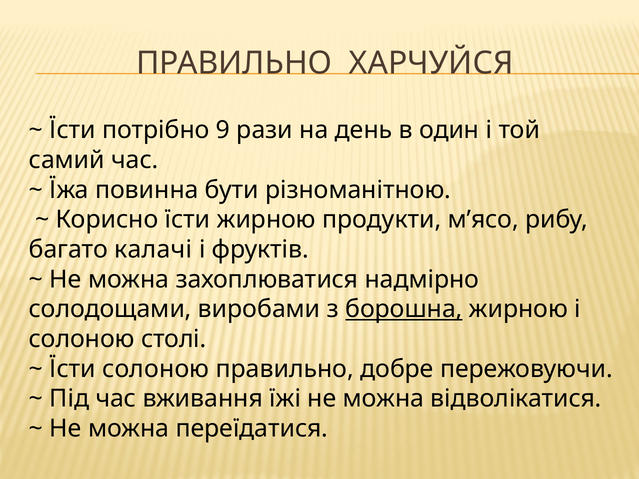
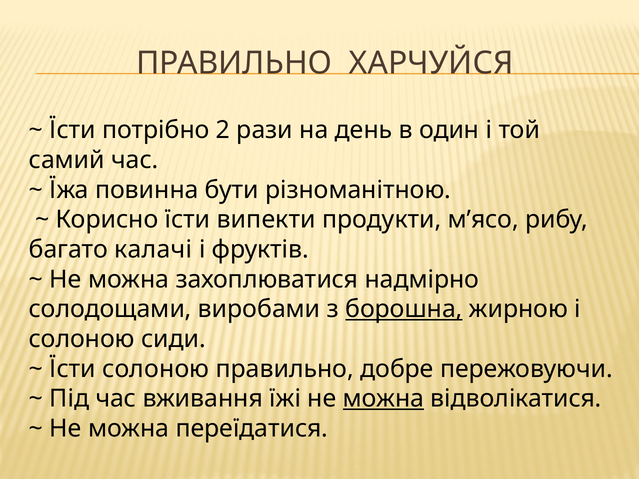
9: 9 -> 2 (223, 130)
їсти жирною: жирною -> випекти (266, 220)
столі: столі -> сиди (174, 339)
можна underline: none -> present (383, 399)
